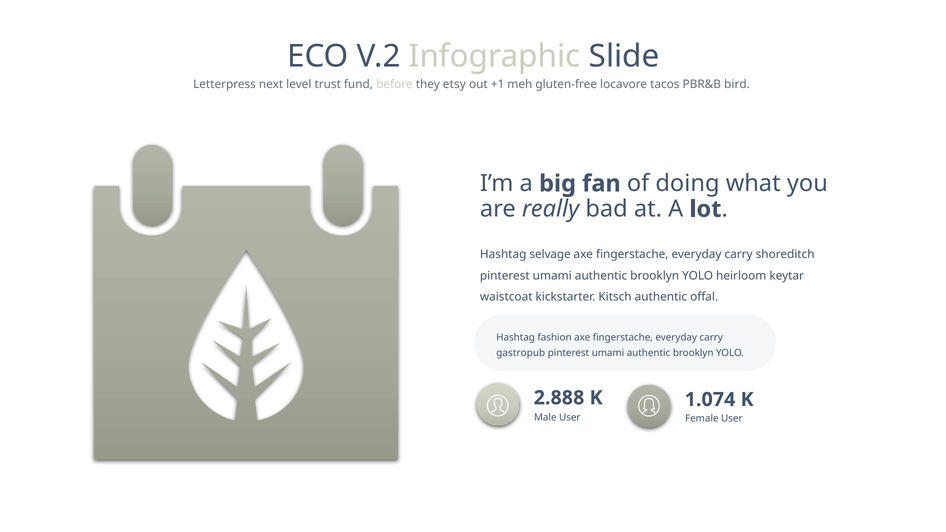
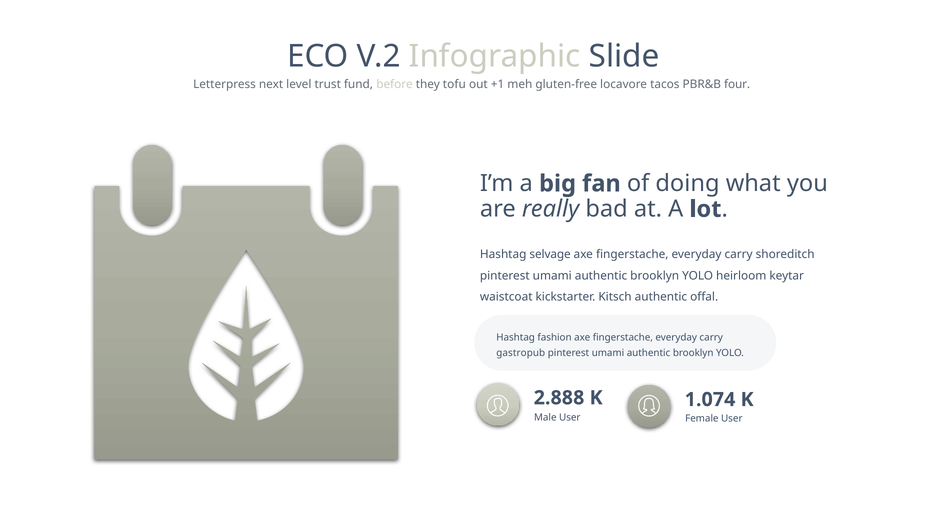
etsy: etsy -> tofu (454, 84)
bird: bird -> four (737, 84)
